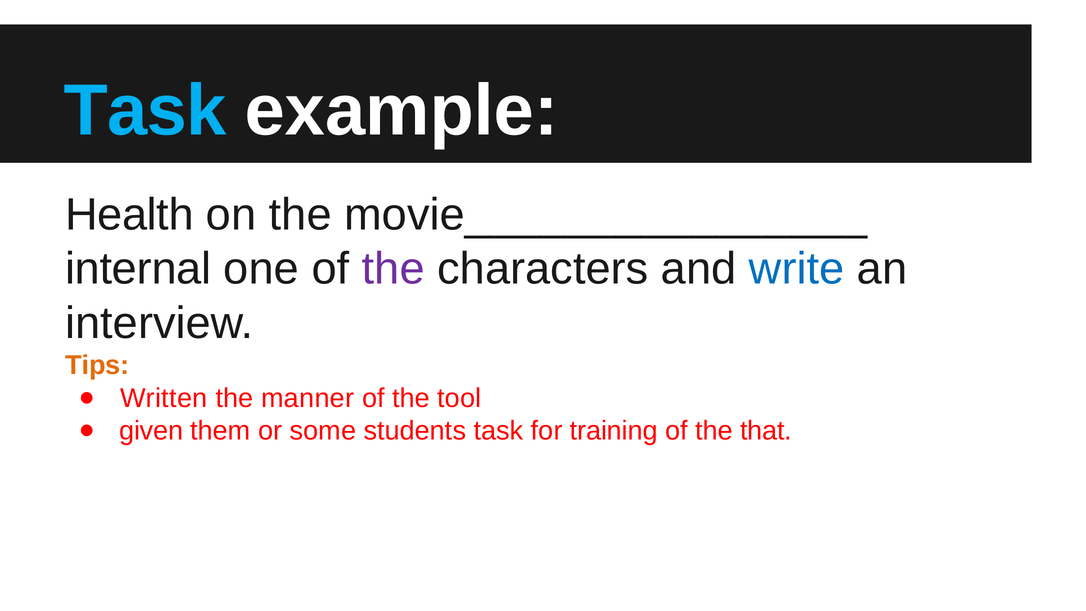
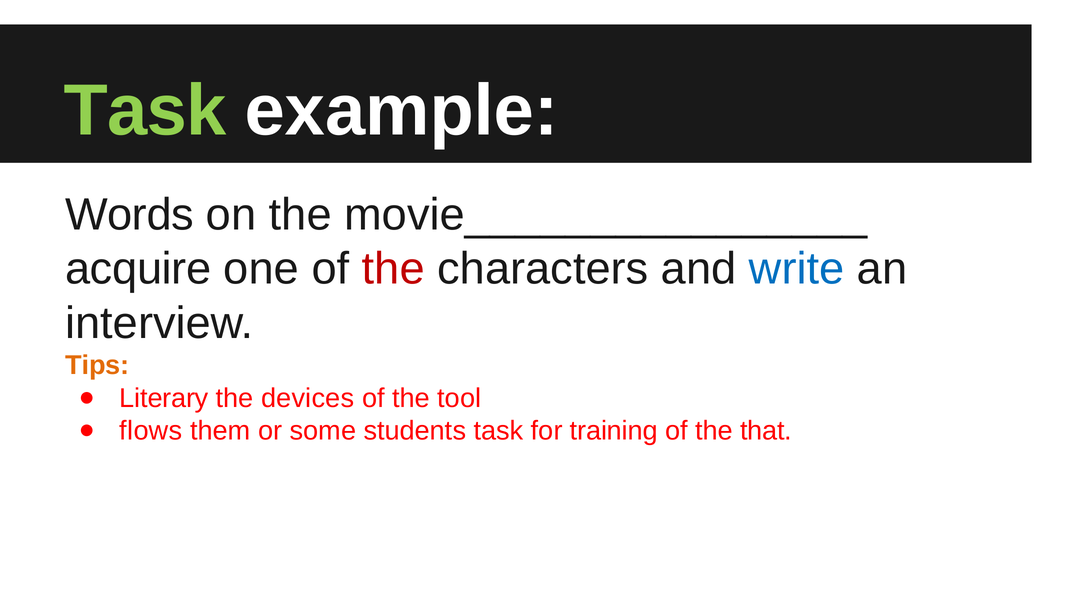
Task colour: light blue -> light green (145, 111)
Health: Health -> Words (129, 215)
internal: internal -> acquire (138, 269)
the colour: purple -> red (393, 269)
Written: Written -> Literary (164, 398)
manner: manner -> devices (308, 398)
given: given -> flows (151, 431)
